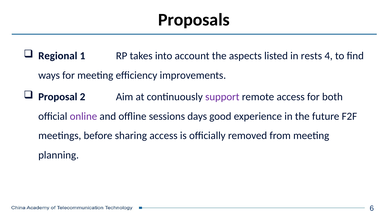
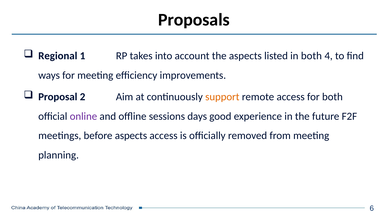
in rests: rests -> both (311, 56)
support colour: purple -> orange (222, 97)
before sharing: sharing -> aspects (131, 136)
